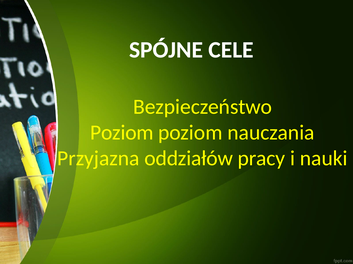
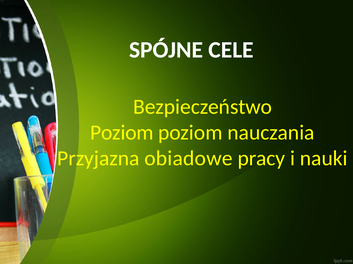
oddziałów: oddziałów -> obiadowe (188, 159)
